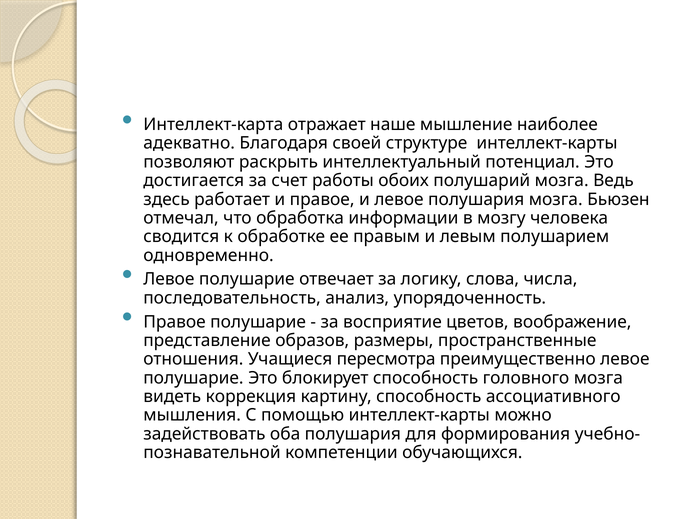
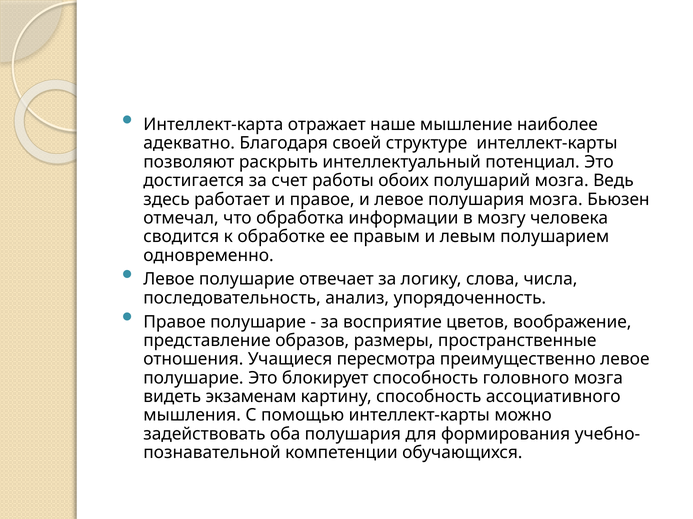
коррекция: коррекция -> экзаменам (251, 397)
